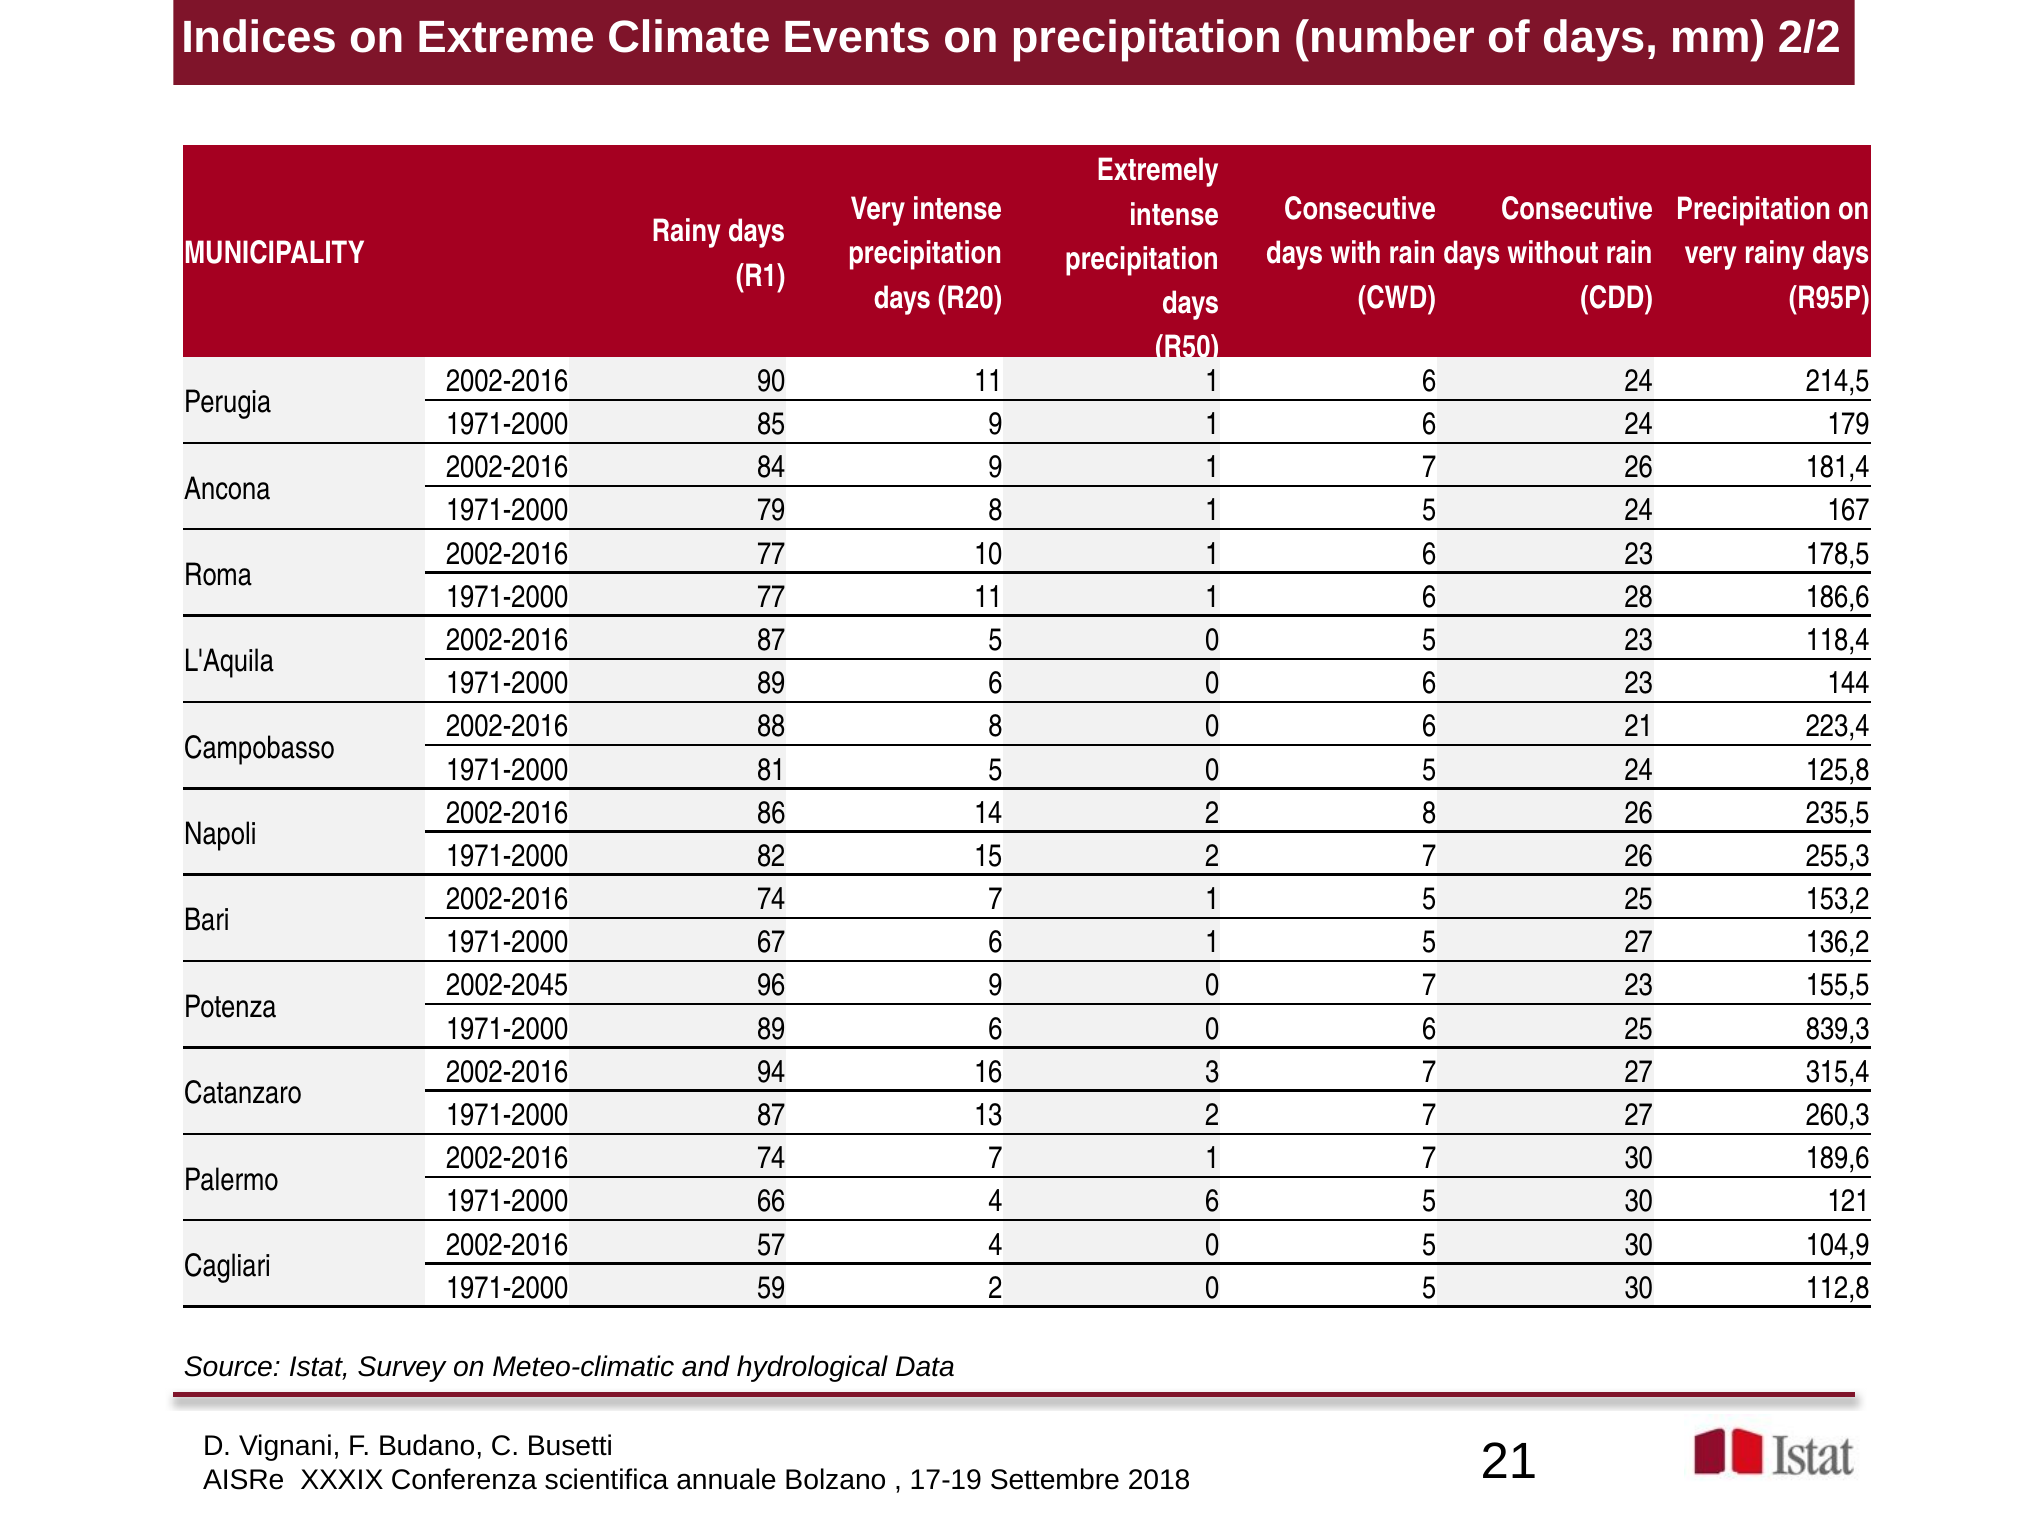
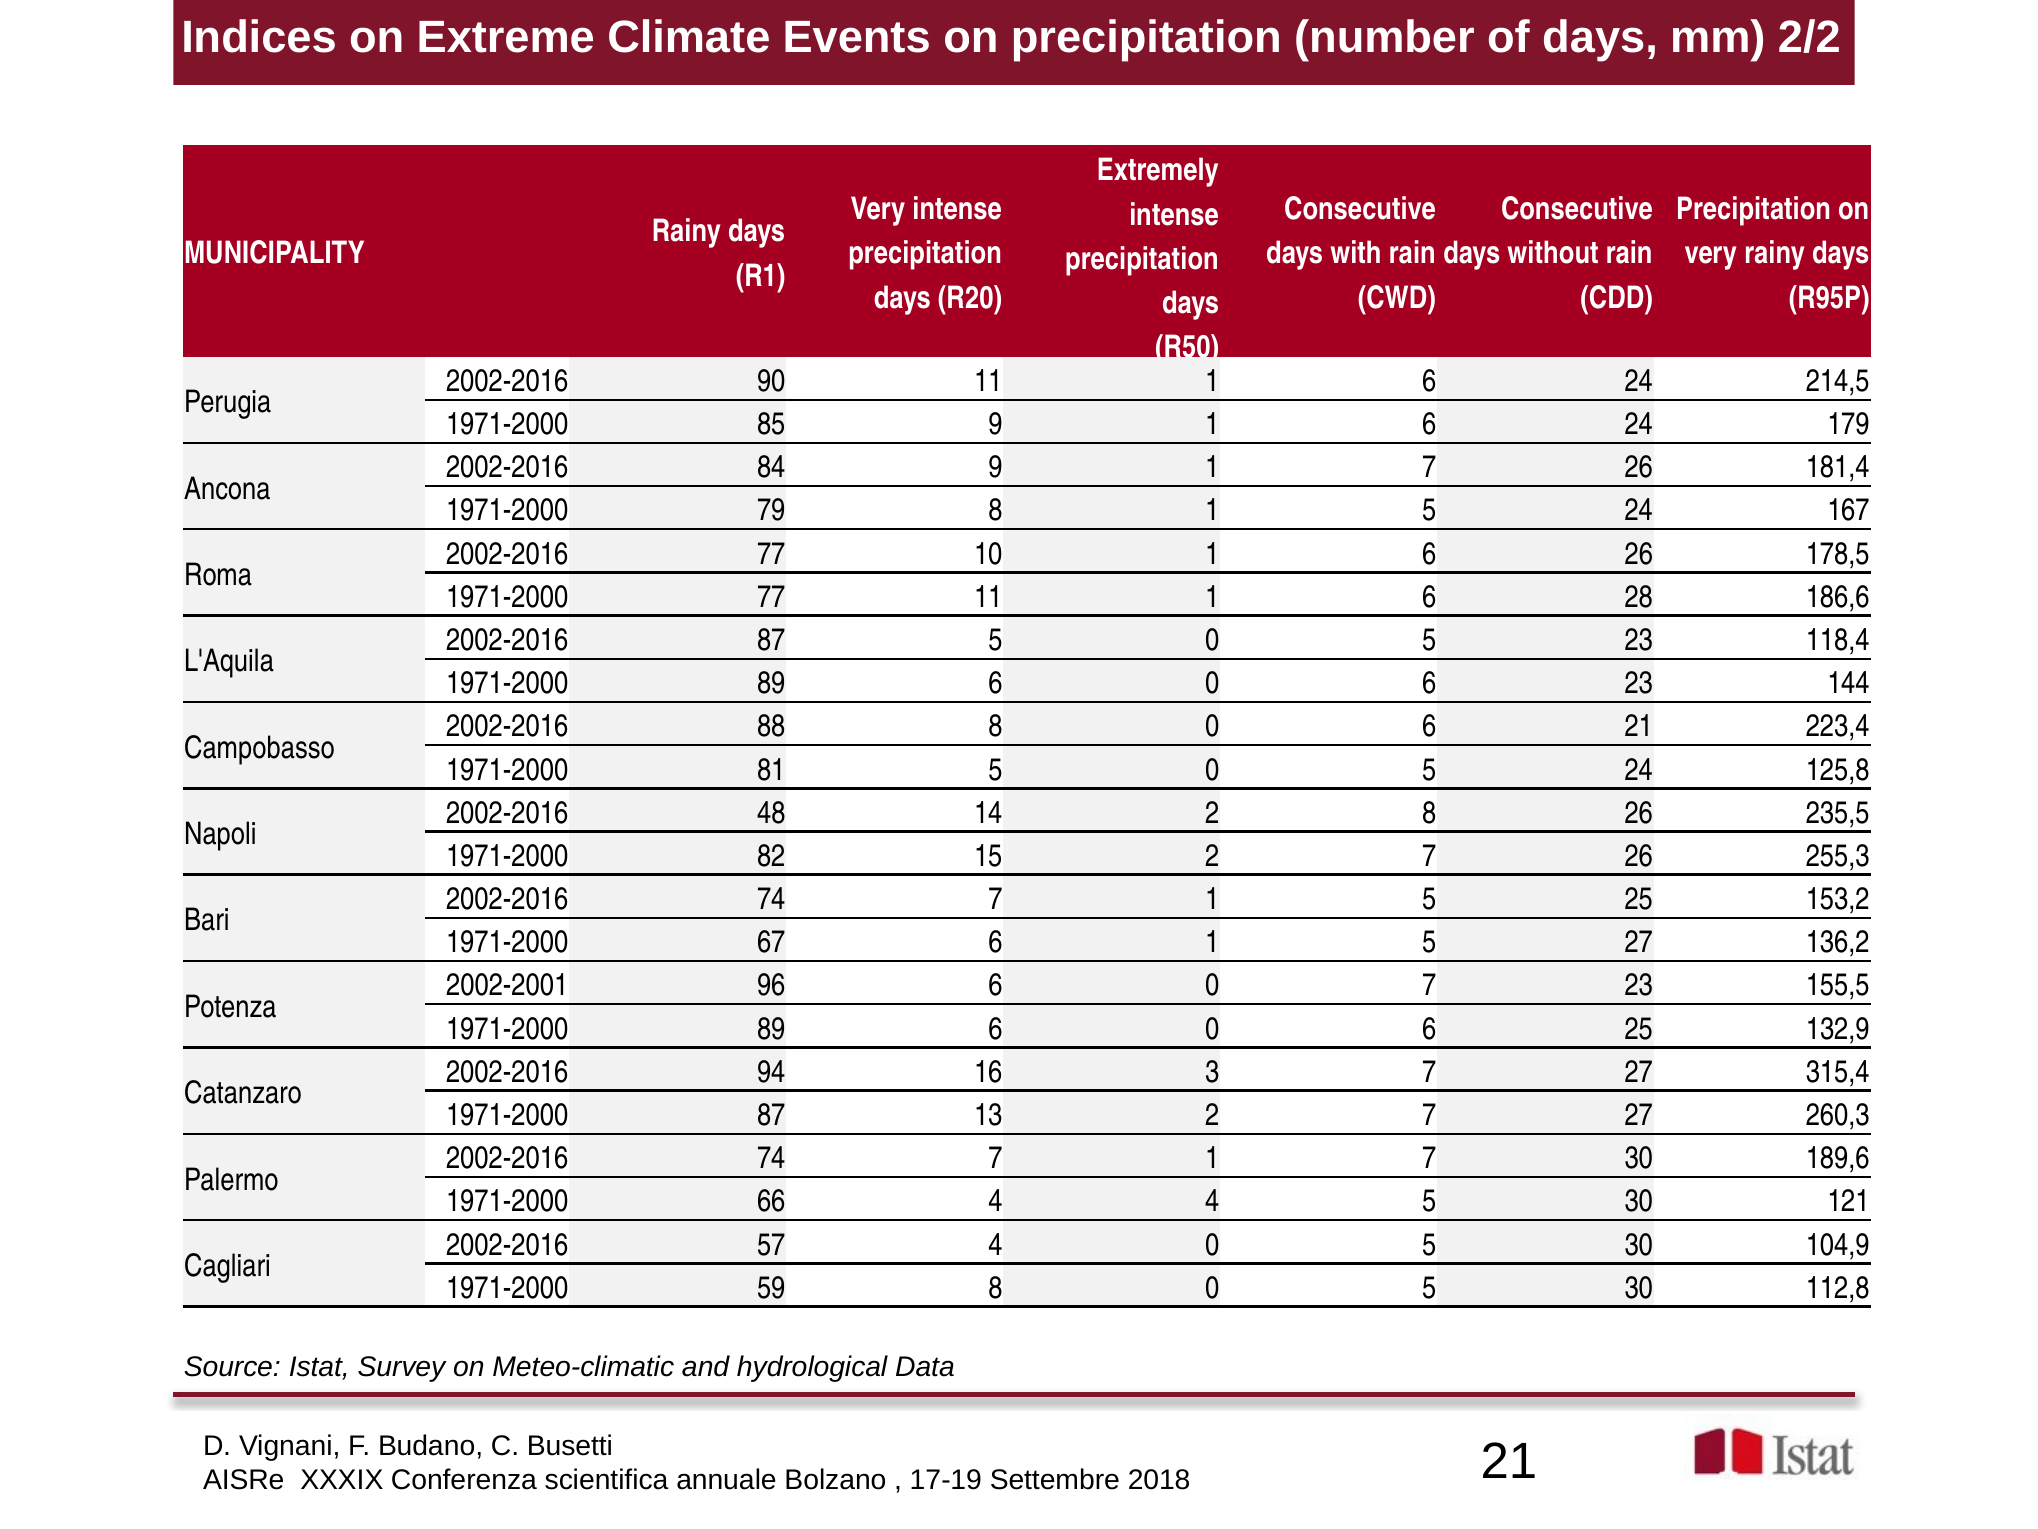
1 6 23: 23 -> 26 (1639, 554)
86: 86 -> 48 (771, 813)
2002-2045: 2002-2045 -> 2002-2001 (507, 985)
96 9: 9 -> 6 (995, 985)
839,3: 839,3 -> 132,9 (1838, 1029)
4 6: 6 -> 4 (1212, 1201)
59 2: 2 -> 8 (995, 1288)
